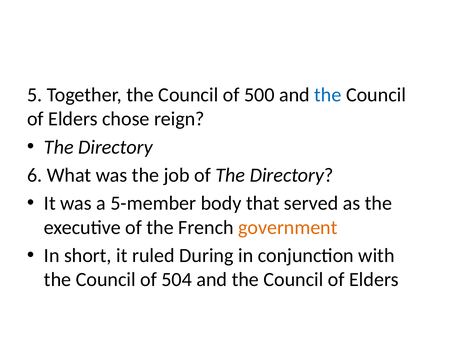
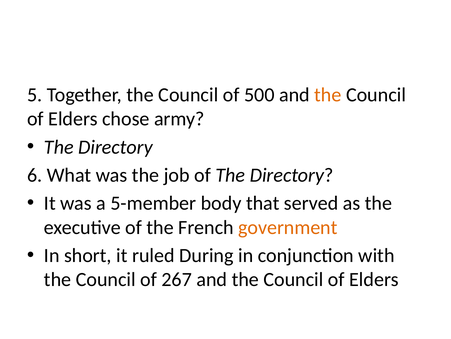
the colour: blue -> orange (328, 95)
reign: reign -> army (179, 119)
504: 504 -> 267 (177, 279)
